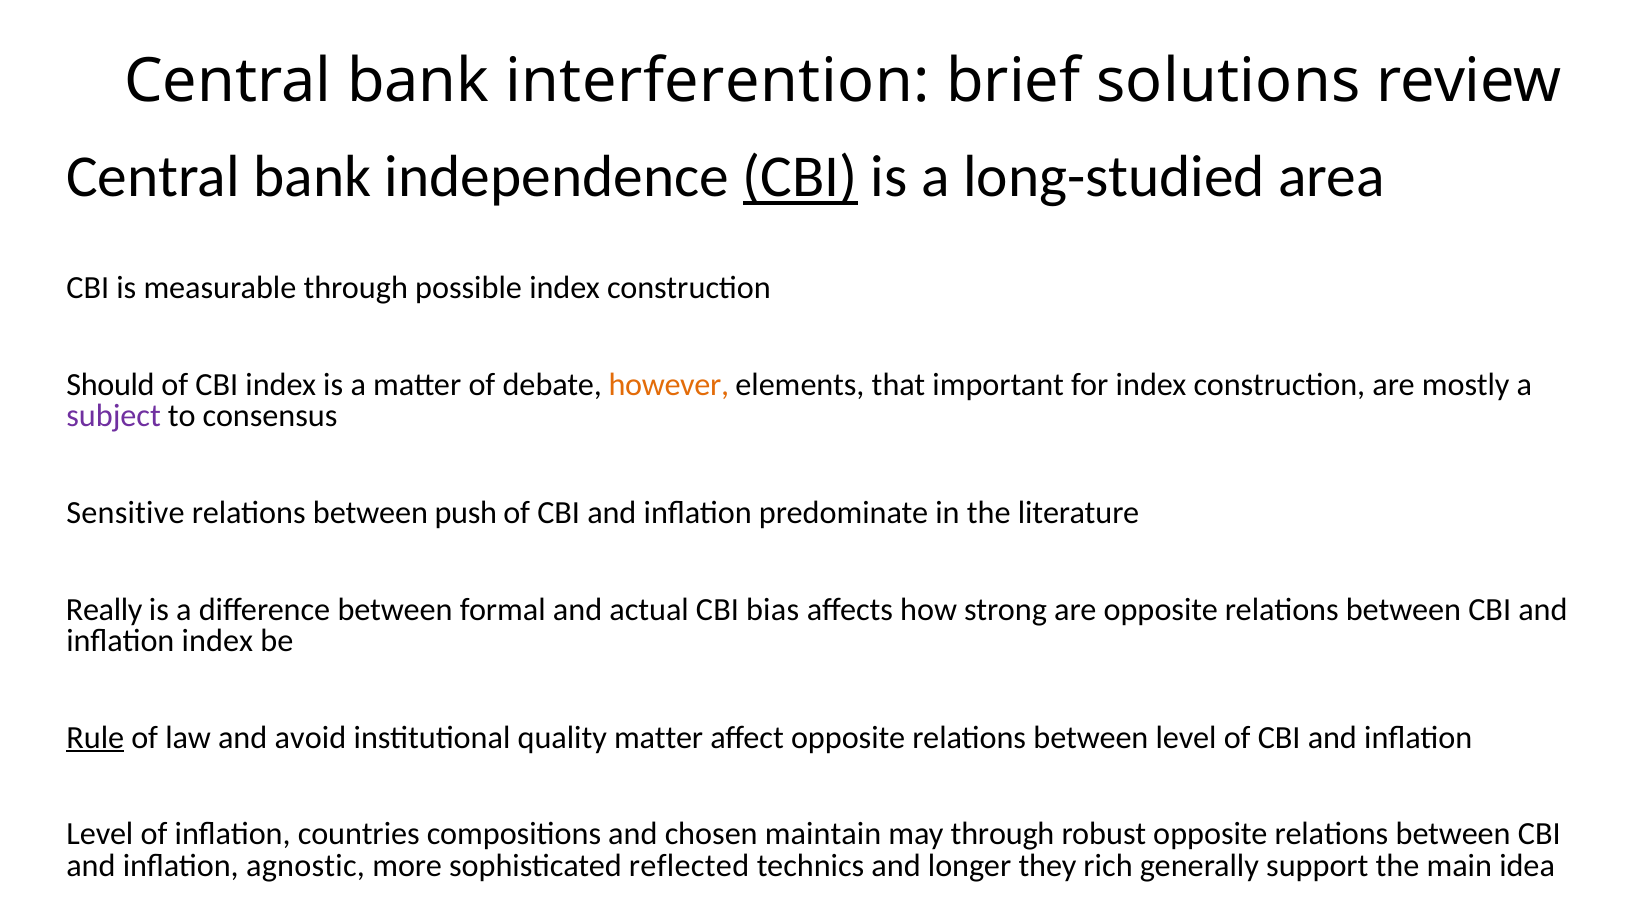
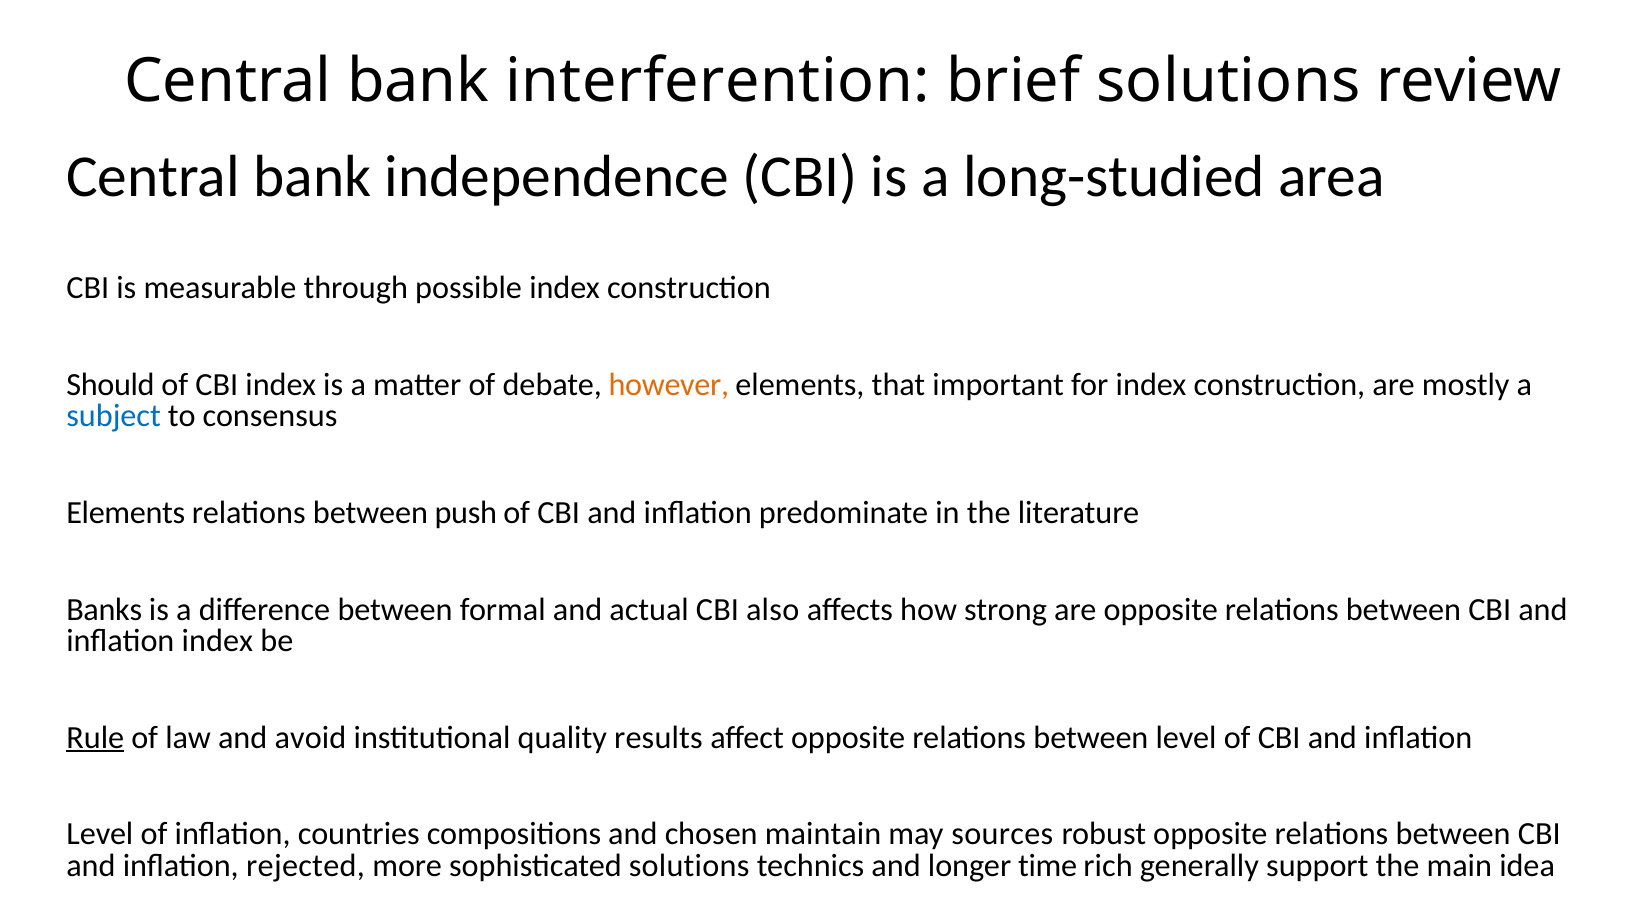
CBI underline: present -> none (800, 177)
subject colour: purple -> blue (114, 416)
Sensitive: Sensitive -> Elements (126, 513)
Really: Really -> Banks (104, 609)
bias: bias -> also (773, 609)
quality matter: matter -> results (658, 737)
may through: through -> sources (1002, 834)
agnostic: agnostic -> rejected (306, 865)
sophisticated reflected: reflected -> solutions (689, 865)
they: they -> time (1048, 865)
